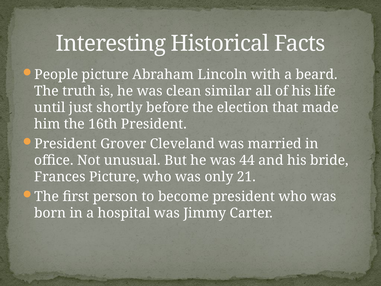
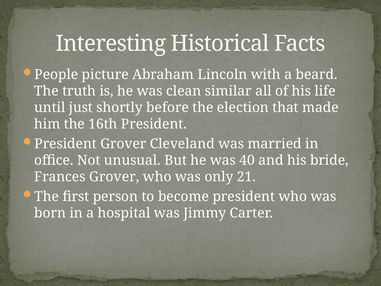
44: 44 -> 40 (247, 160)
Frances Picture: Picture -> Grover (114, 177)
